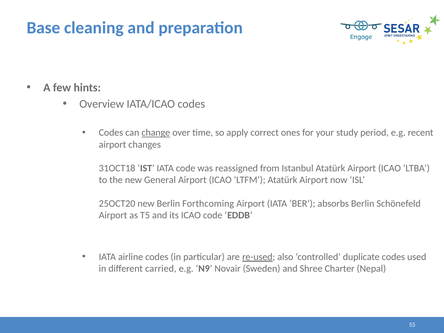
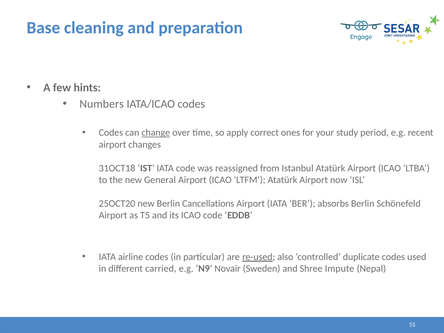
Overview: Overview -> Numbers (102, 104)
Forthcoming: Forthcoming -> Cancellations (208, 204)
Charter: Charter -> Impute (340, 269)
